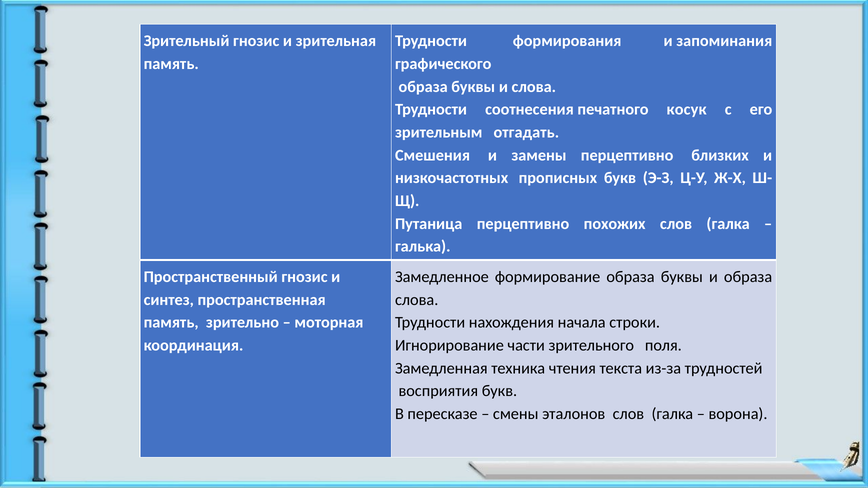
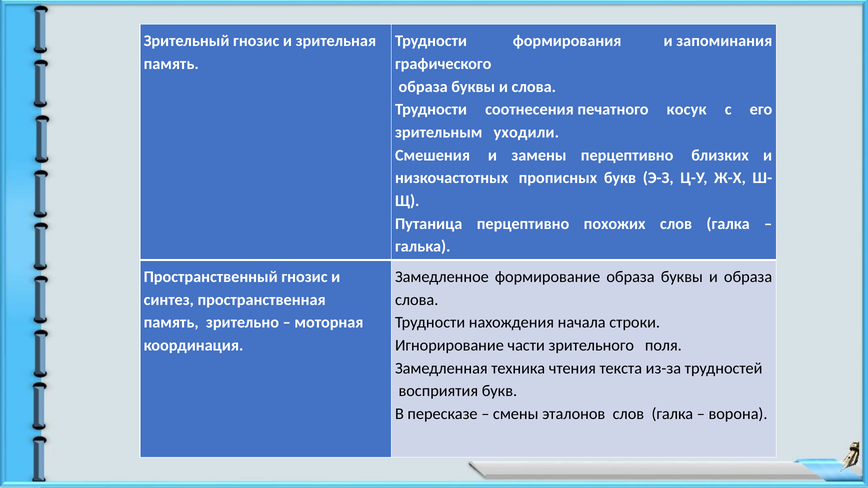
отгадать: отгадать -> уходили (526, 132)
